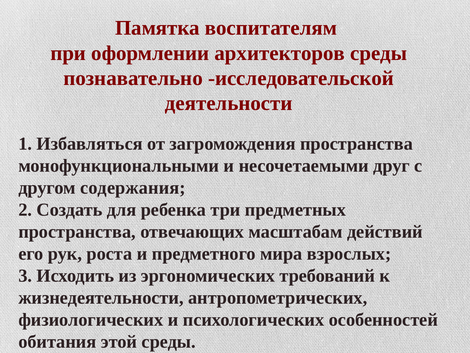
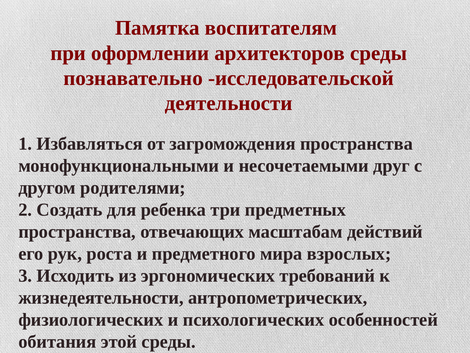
содержания: содержания -> родителями (133, 188)
